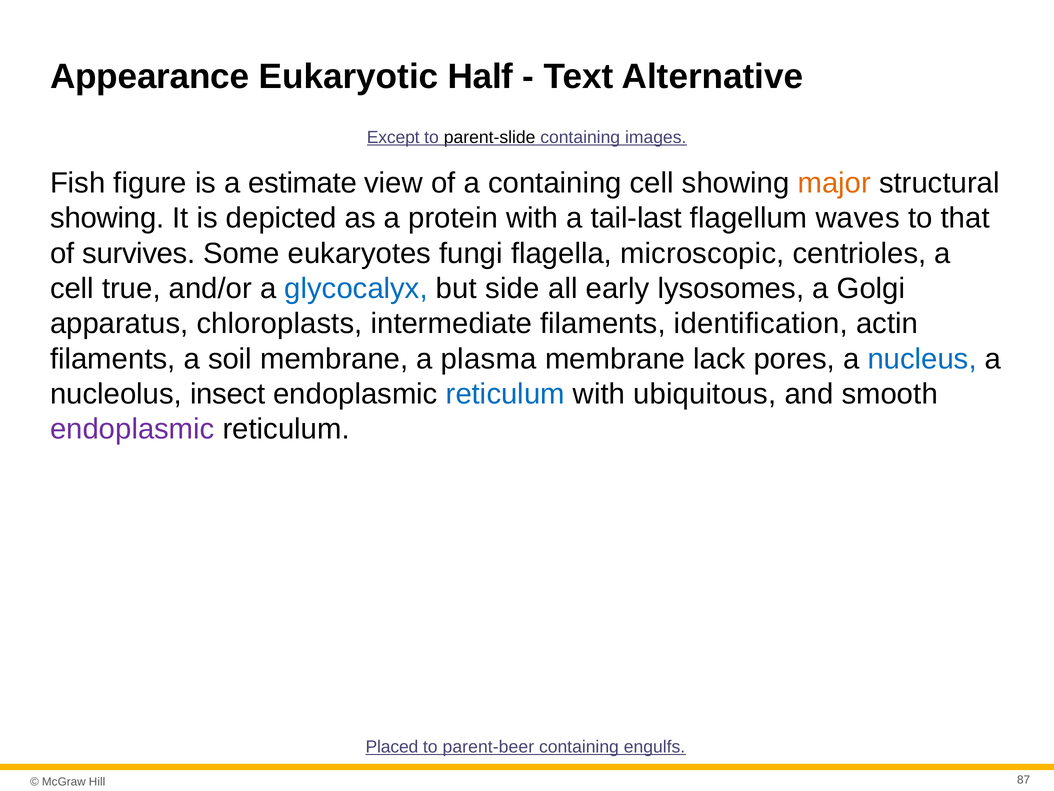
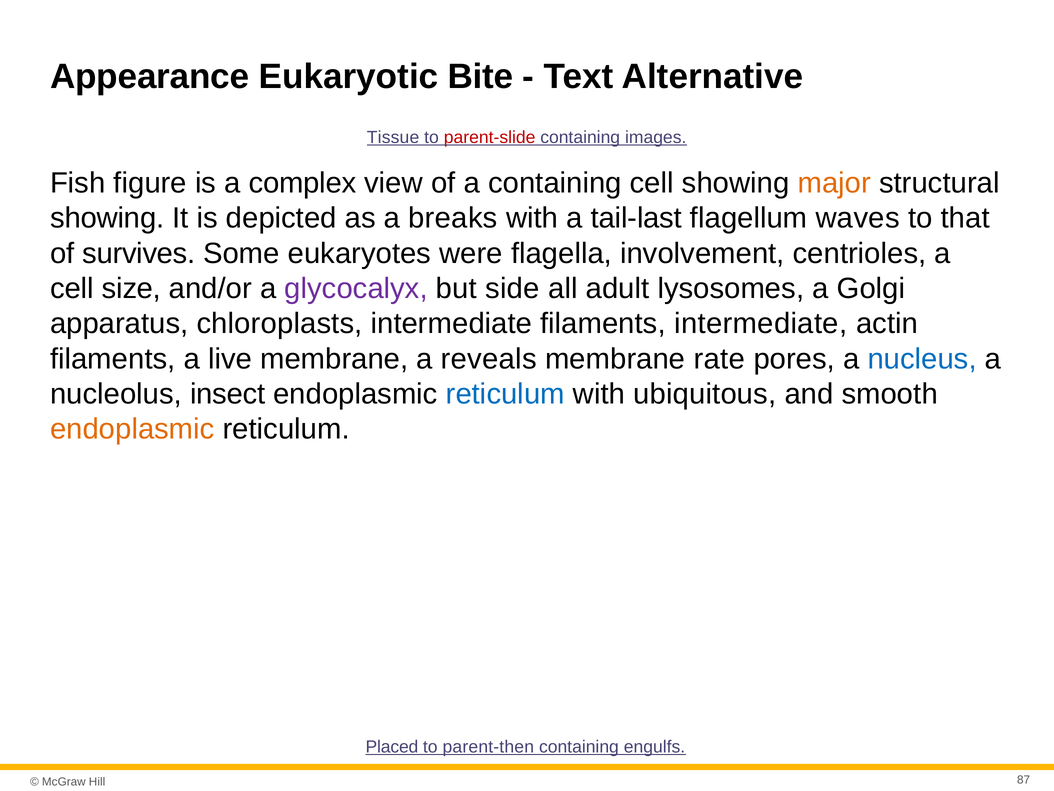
Half: Half -> Bite (480, 77)
Except: Except -> Tissue (393, 137)
parent-slide colour: black -> red (490, 137)
estimate: estimate -> complex (303, 183)
protein: protein -> breaks (453, 218)
fungi: fungi -> were (471, 253)
microscopic: microscopic -> involvement (702, 253)
true: true -> size (132, 288)
glycocalyx colour: blue -> purple (356, 288)
early: early -> adult (618, 288)
filaments identification: identification -> intermediate (761, 324)
soil: soil -> live (230, 359)
plasma: plasma -> reveals (489, 359)
lack: lack -> rate (719, 359)
endoplasmic colour: purple -> orange (132, 429)
parent-beer: parent-beer -> parent-then (488, 746)
